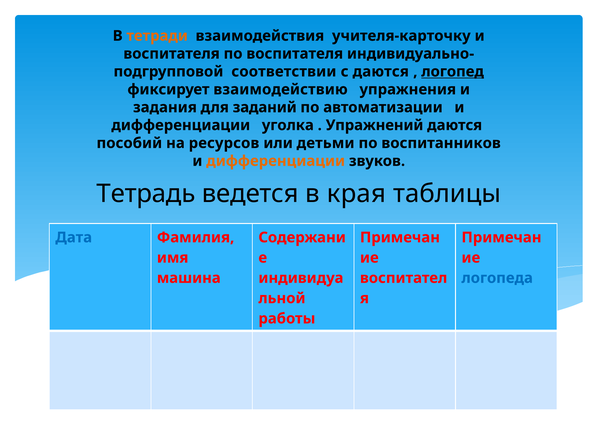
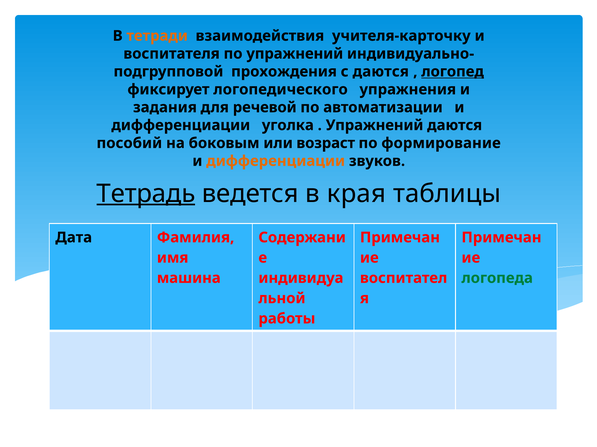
по воспитателя: воспитателя -> упражнений (295, 54)
соответствии: соответствии -> прохождения (284, 72)
взаимодействию: взаимодействию -> логопедического (281, 90)
заданий: заданий -> речевой (265, 108)
ресурсов: ресурсов -> боковым (224, 143)
детьми: детьми -> возраст (326, 143)
воспитанников: воспитанников -> формирование (441, 143)
Тетрадь underline: none -> present (146, 194)
Дата colour: blue -> black (74, 238)
логопеда colour: blue -> green (497, 278)
